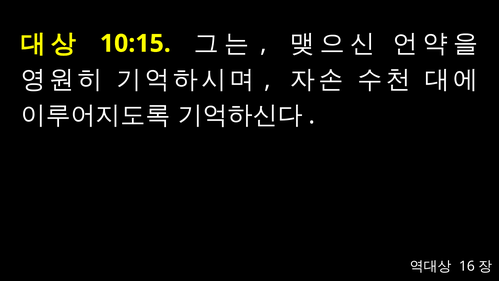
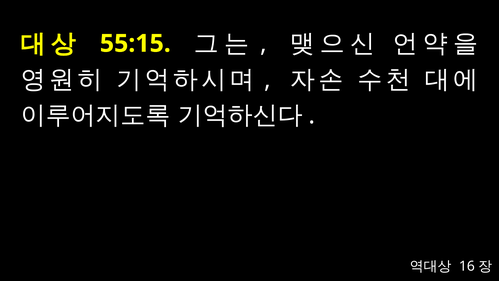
10:15: 10:15 -> 55:15 (135, 43)
